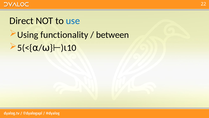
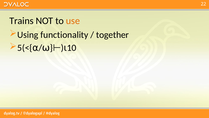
Direct: Direct -> Trains (22, 21)
use colour: blue -> orange (73, 21)
between: between -> together (113, 35)
